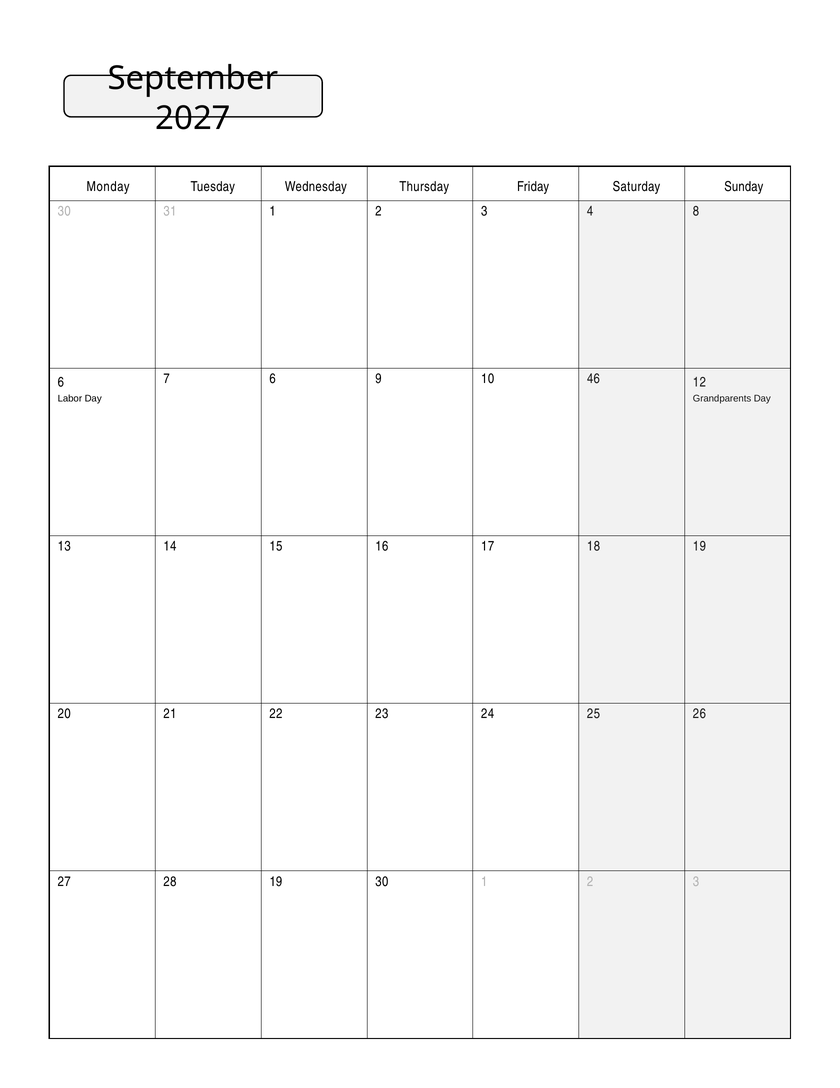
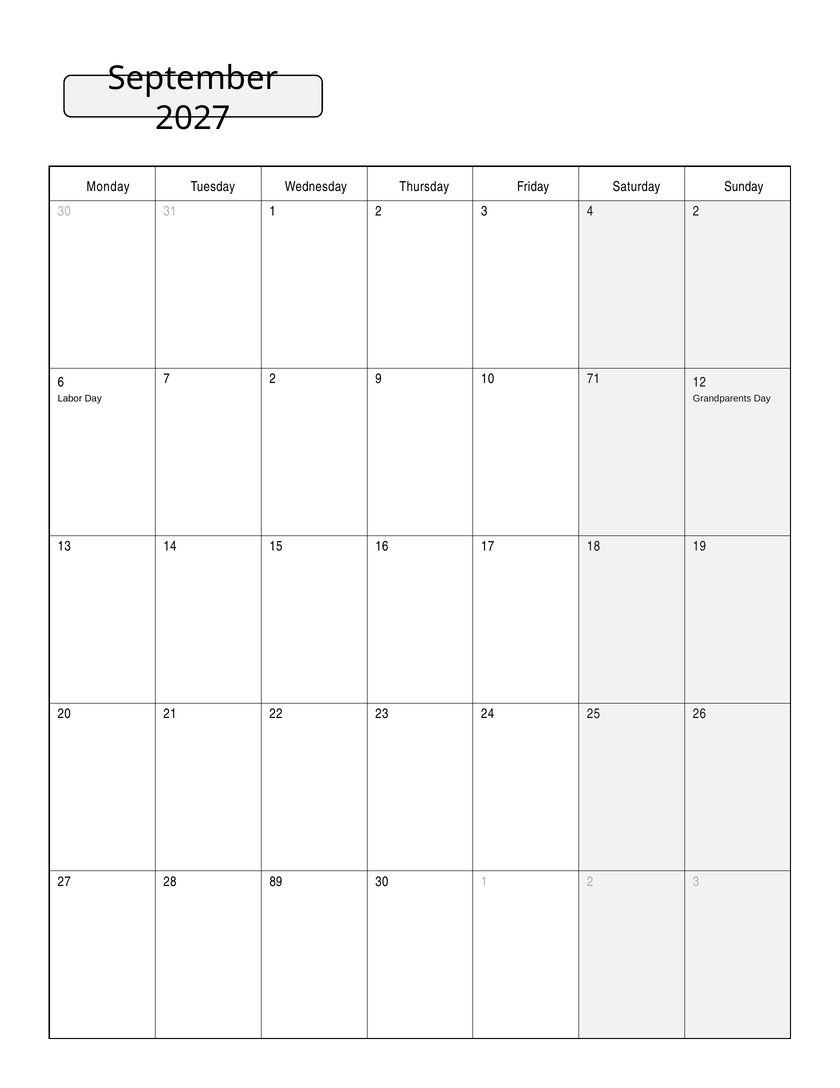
4 8: 8 -> 2 (696, 211)
7 6: 6 -> 2 (273, 378)
46: 46 -> 71 (593, 378)
28 19: 19 -> 89 (276, 881)
